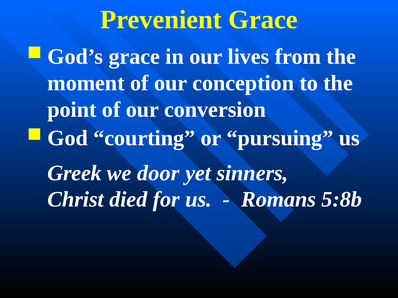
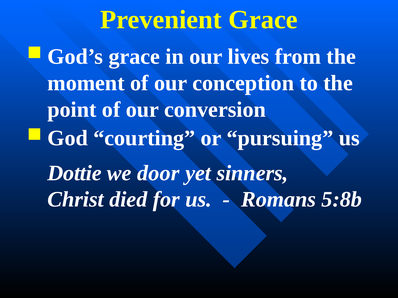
Greek: Greek -> Dottie (74, 173)
